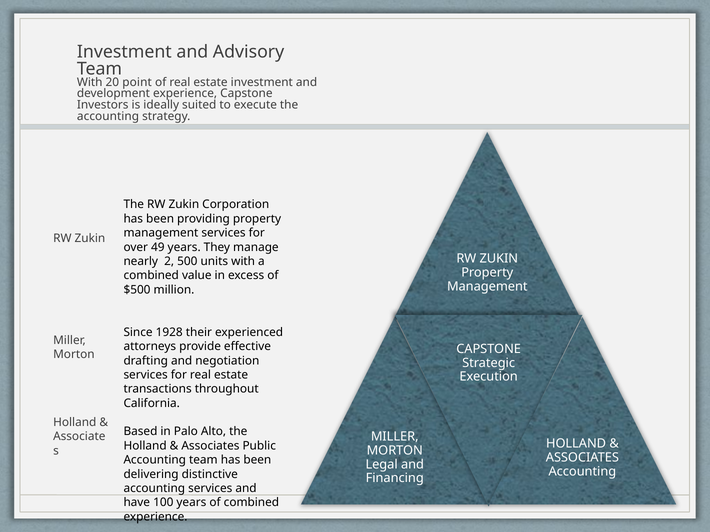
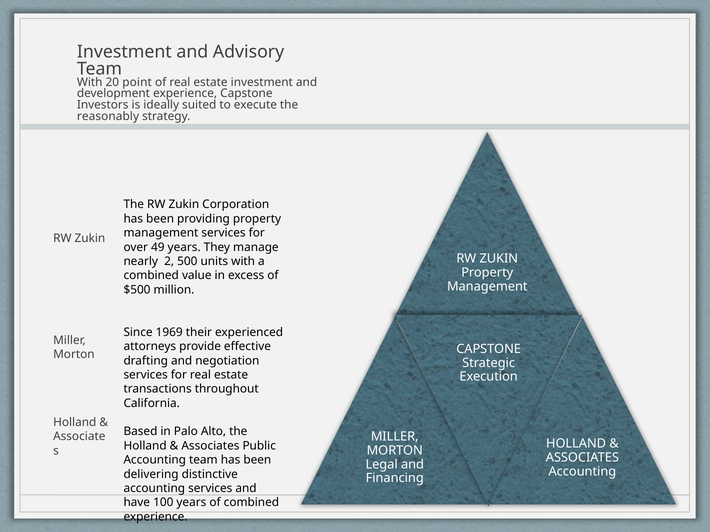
accounting: accounting -> reasonably (108, 116)
1928: 1928 -> 1969 (169, 333)
